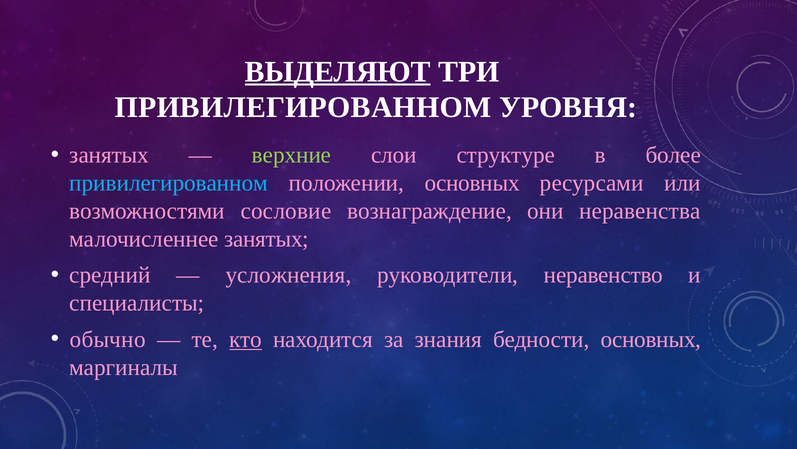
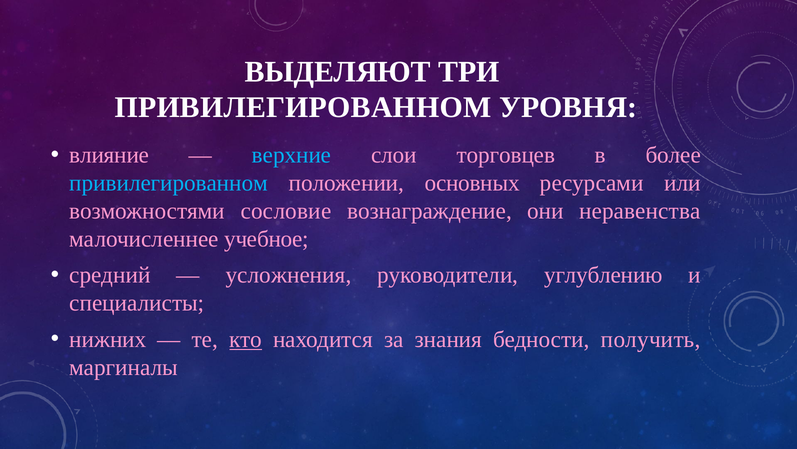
ВЫДЕЛЯЮТ underline: present -> none (338, 72)
занятых: занятых -> влияние (109, 155)
верхние colour: light green -> light blue (292, 155)
структуре: структуре -> торговцев (506, 155)
малочисленнее занятых: занятых -> учебное (266, 239)
неравенство: неравенство -> углублению (603, 275)
обычно: обычно -> нижних (108, 339)
бедности основных: основных -> получить (651, 339)
